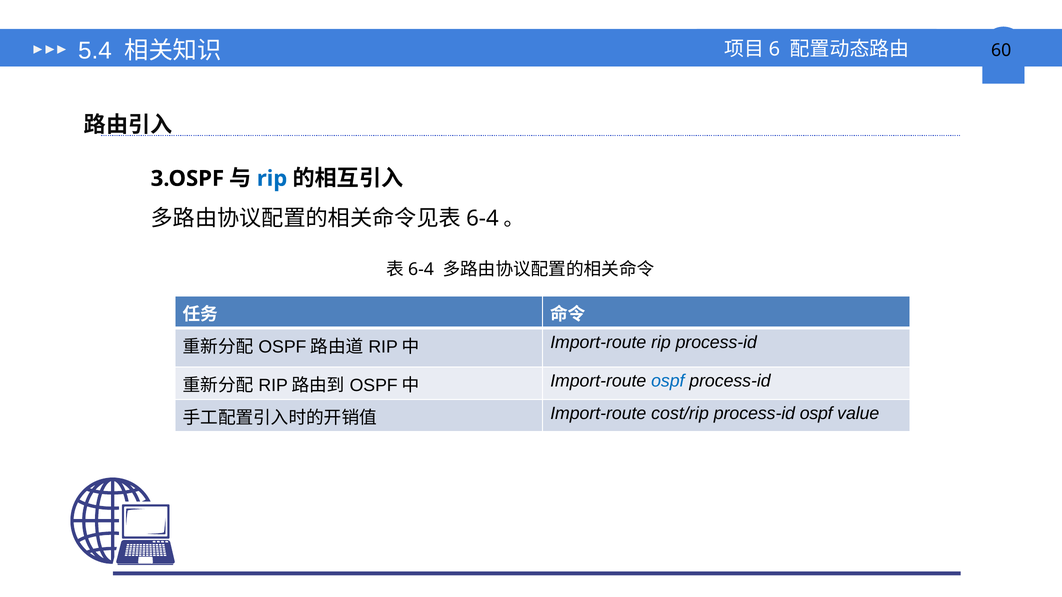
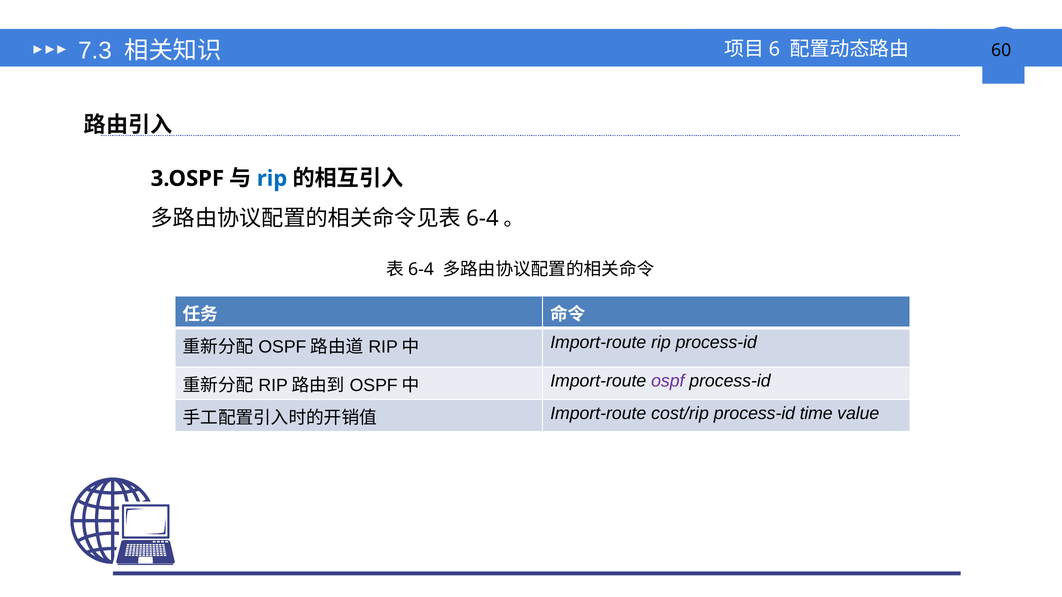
5.4: 5.4 -> 7.3 (95, 51)
ospf colour: blue -> purple (668, 381)
process-id ospf: ospf -> time (816, 413)
